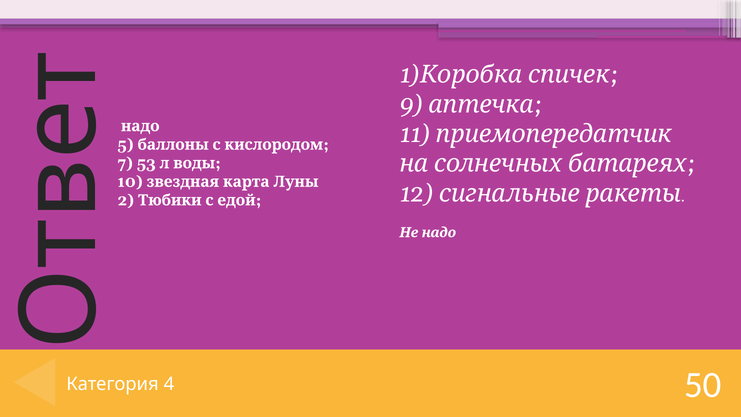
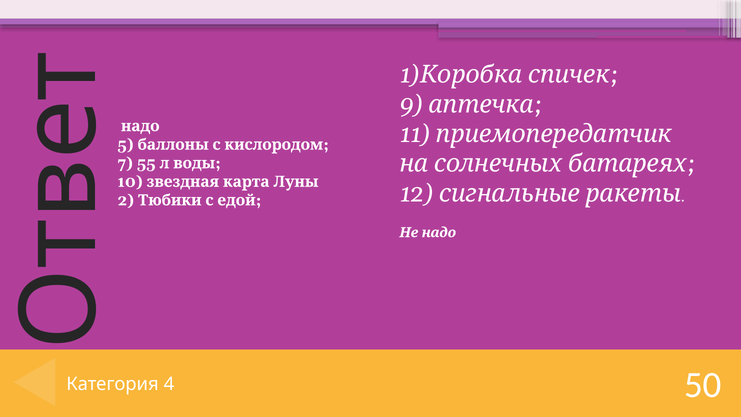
53: 53 -> 55 (146, 163)
